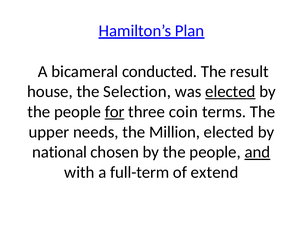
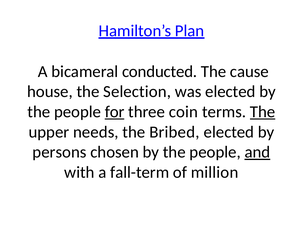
result: result -> cause (249, 72)
elected underline: present -> none (230, 92)
The underline: none -> present (263, 112)
Million: Million -> Bribed (174, 132)
national: national -> persons (60, 152)
full-term: full-term -> fall-term (140, 173)
extend: extend -> million (215, 173)
